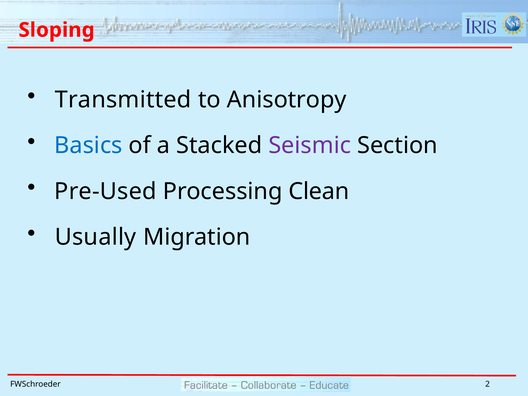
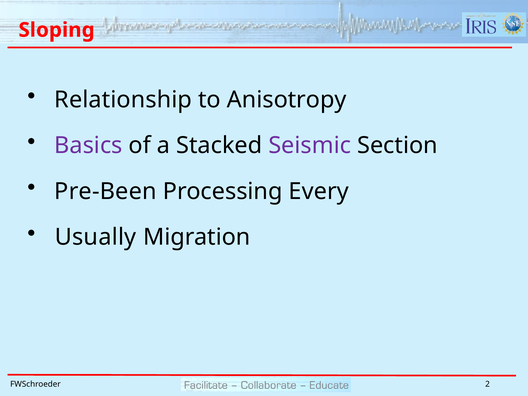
Transmitted: Transmitted -> Relationship (123, 100)
Basics colour: blue -> purple (88, 146)
Pre-Used: Pre-Used -> Pre-Been (105, 191)
Clean: Clean -> Every (319, 191)
